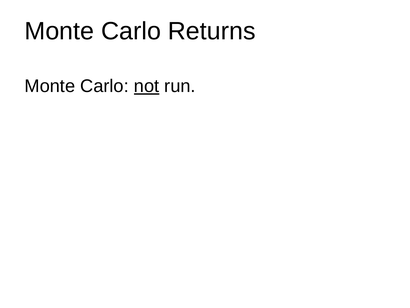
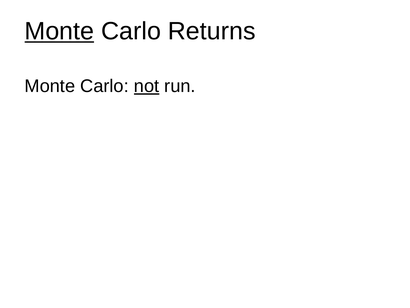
Monte underline: none -> present (59, 31)
